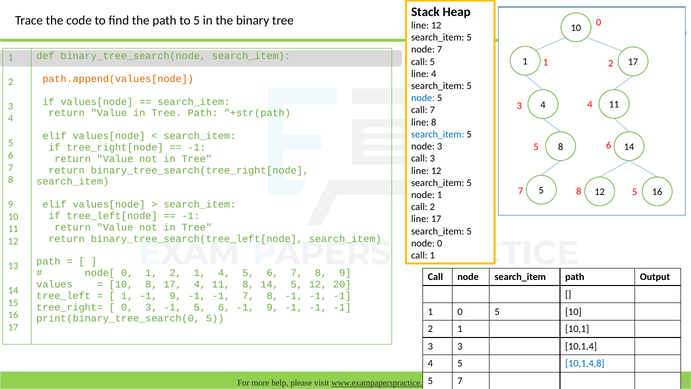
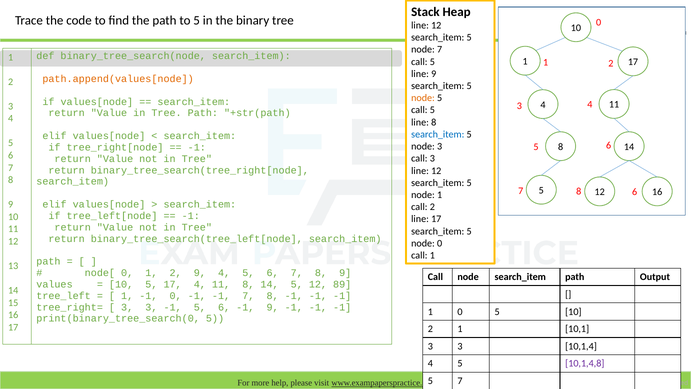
line 4: 4 -> 9 (434, 74)
node colour: blue -> orange (423, 98)
7: 7 -> 5 (432, 110)
8 5: 5 -> 6 (635, 192)
1 2 1: 1 -> 9 (200, 273)
10 8: 8 -> 5 (151, 284)
20: 20 -> 89 (342, 284)
1 -1 9: 9 -> 0 (176, 296)
0: 0 -> 3 (127, 307)
10,1,4,8 colour: blue -> purple (585, 363)
